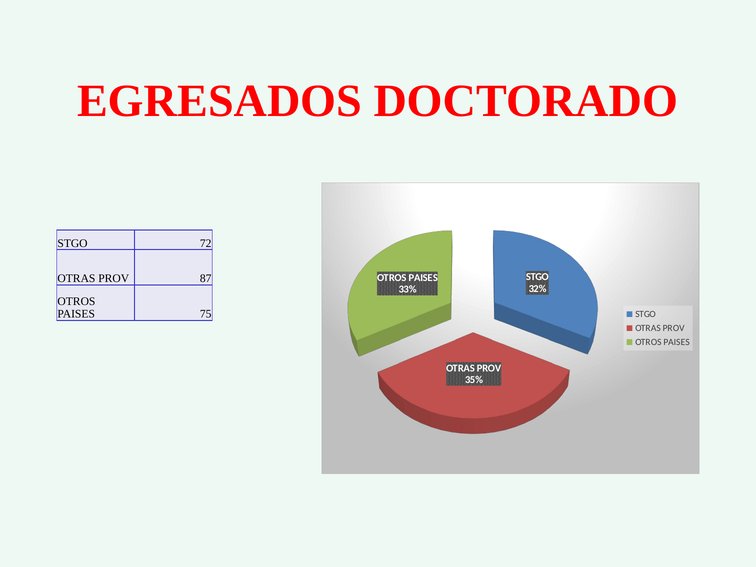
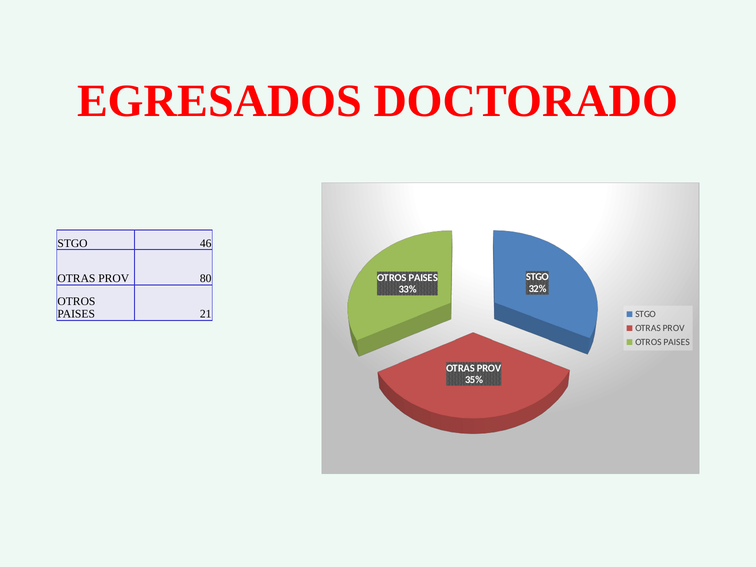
72: 72 -> 46 (206, 243)
87: 87 -> 80 (206, 279)
75: 75 -> 21 (206, 314)
